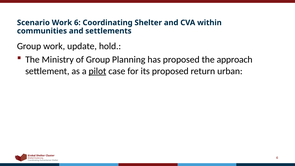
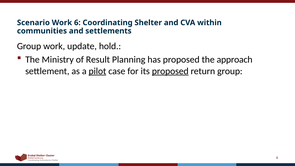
of Group: Group -> Result (98, 60)
proposed underline: none -> present (170, 71)
return urban: urban -> group (230, 71)
